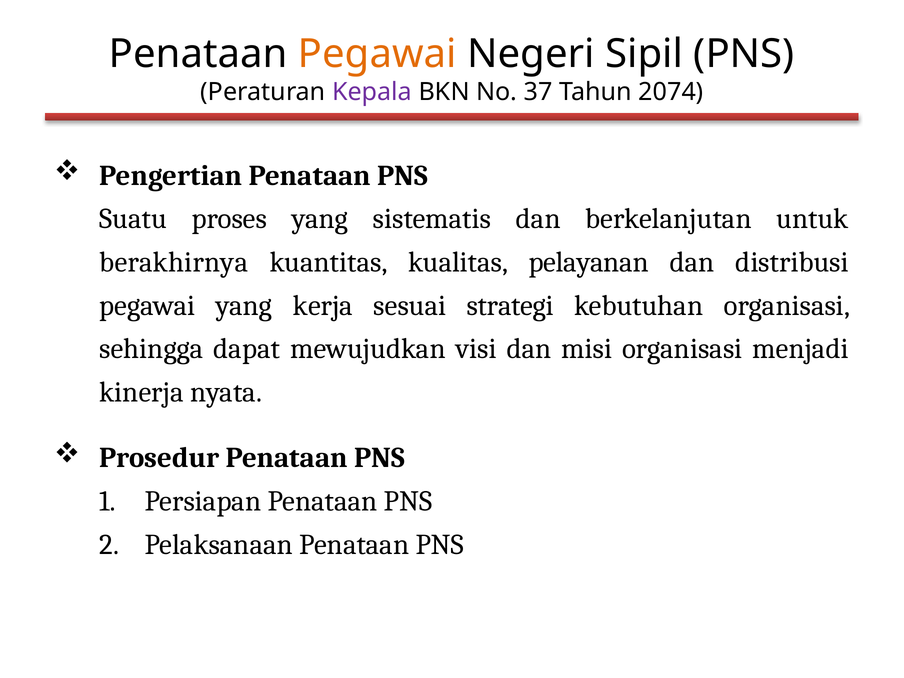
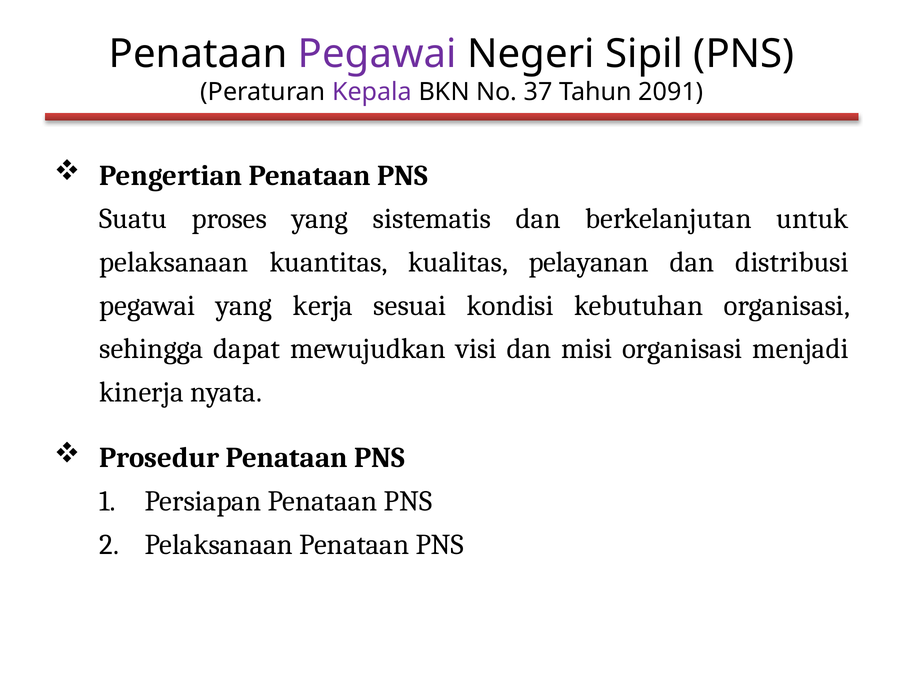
Pegawai colour: orange -> purple (377, 54)
2074: 2074 -> 2091 (671, 92)
berakhirnya: berakhirnya -> pelaksanaan (174, 262)
strategi: strategi -> kondisi (510, 305)
